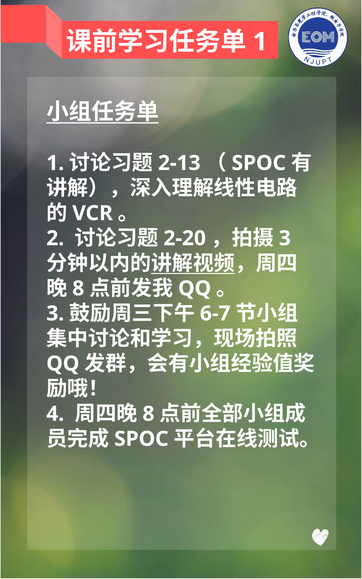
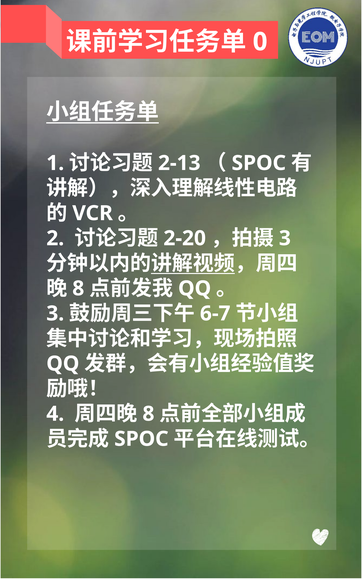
1: 1 -> 0 (260, 42)
